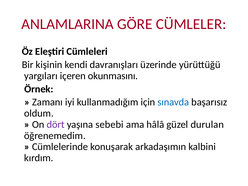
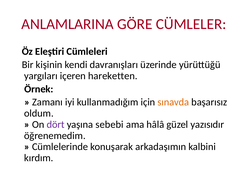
okunmasını: okunmasını -> hareketten (113, 76)
sınavda colour: blue -> orange (173, 102)
durulan: durulan -> yazısıdır (207, 124)
